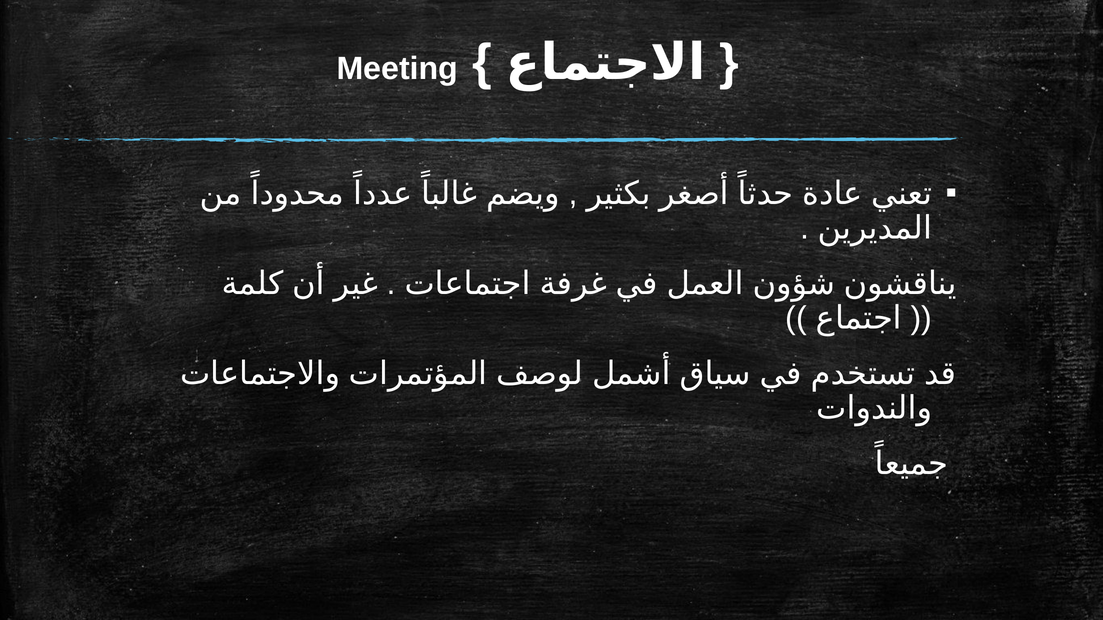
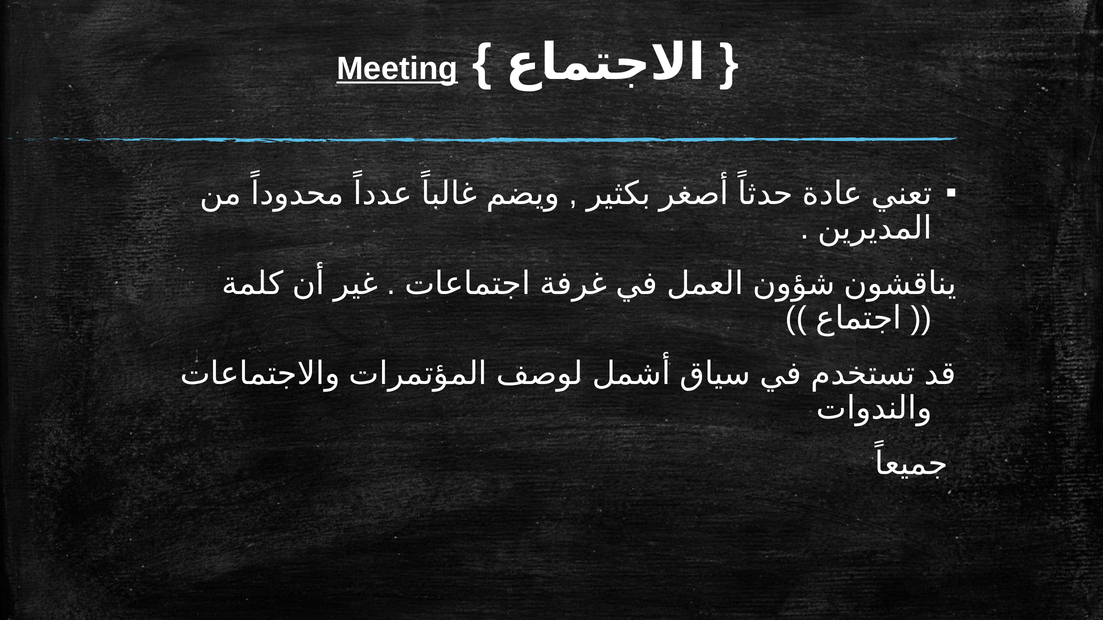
Meeting underline: none -> present (397, 69)
